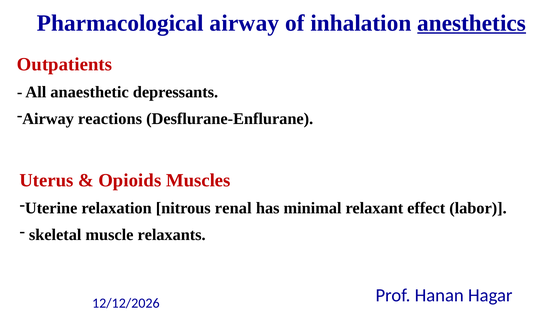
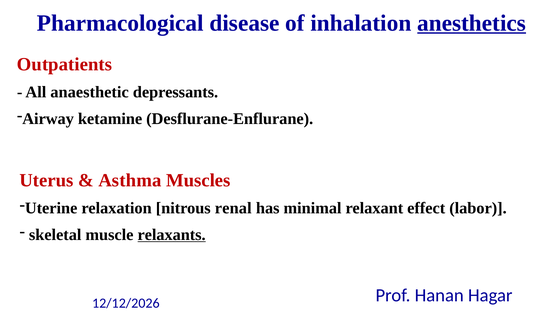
Pharmacological airway: airway -> disease (244, 23)
reactions: reactions -> ketamine (110, 119)
Opioids: Opioids -> Asthma (130, 180)
relaxants underline: none -> present (172, 235)
